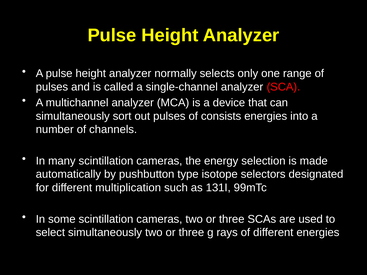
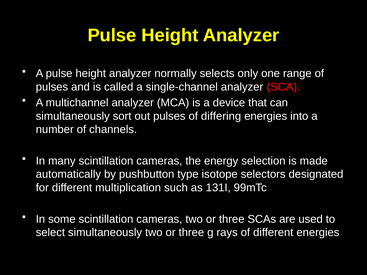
consists: consists -> differing (221, 116)
